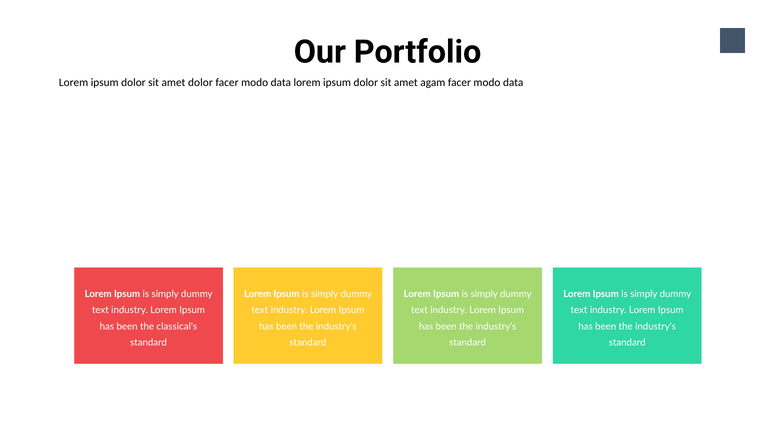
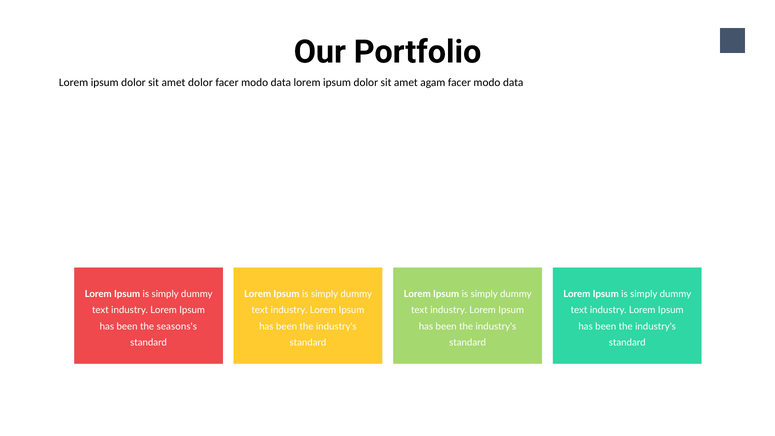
classical's: classical's -> seasons's (177, 326)
